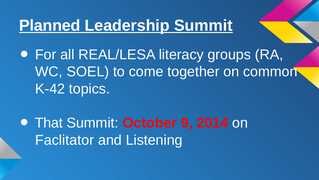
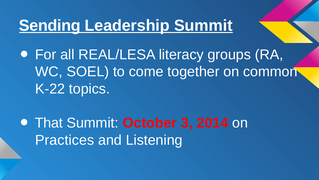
Planned: Planned -> Sending (50, 25)
K-42: K-42 -> K-22 (50, 89)
9: 9 -> 3 (187, 123)
Faclitator: Faclitator -> Practices (65, 140)
